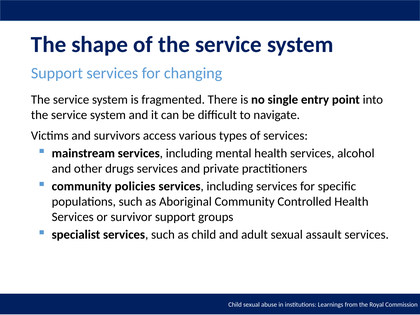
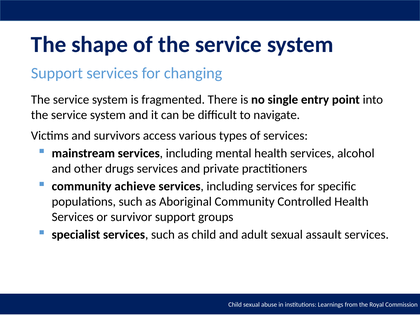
policies: policies -> achieve (135, 186)
